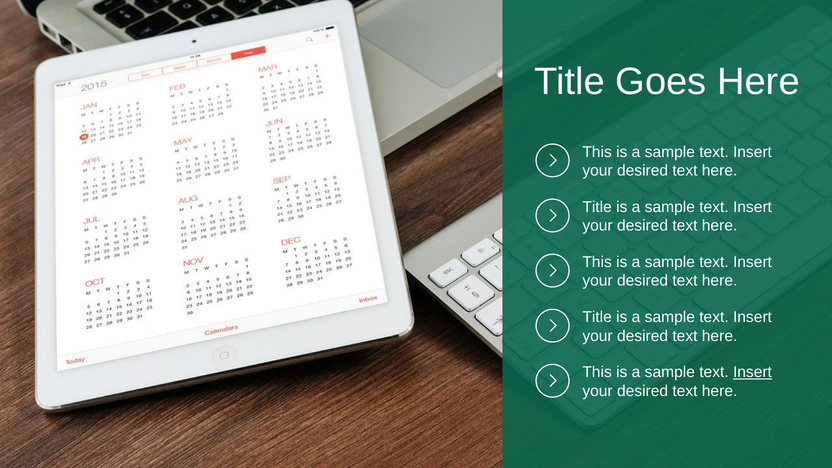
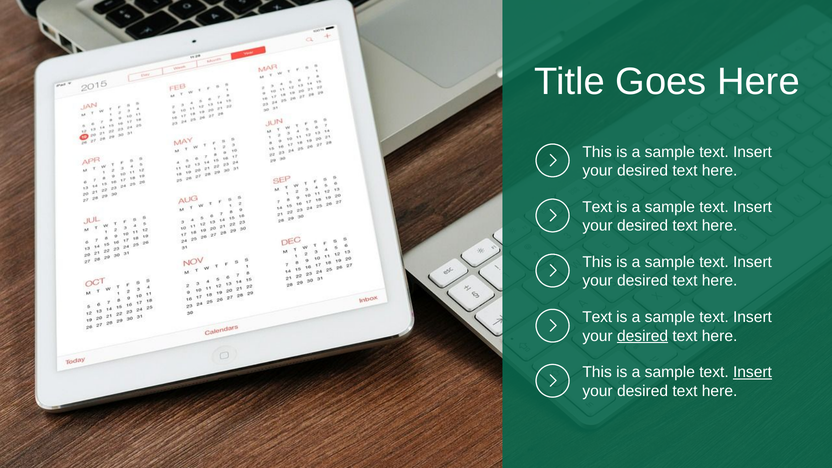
Title: Title -> Text (597, 207)
Title: Title -> Text (597, 317)
desired underline: none -> present (643, 336)
